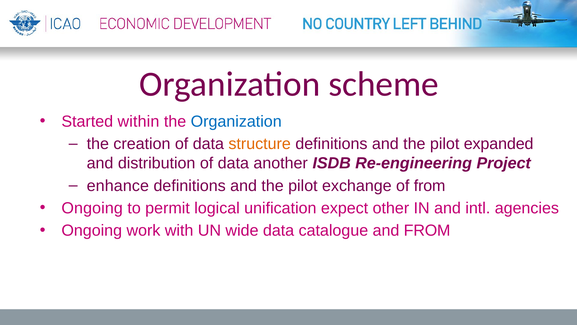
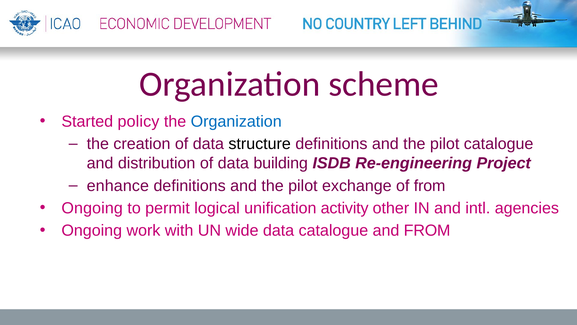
within: within -> policy (138, 121)
structure colour: orange -> black (260, 144)
pilot expanded: expanded -> catalogue (499, 144)
another: another -> building (281, 163)
expect: expect -> activity (345, 208)
